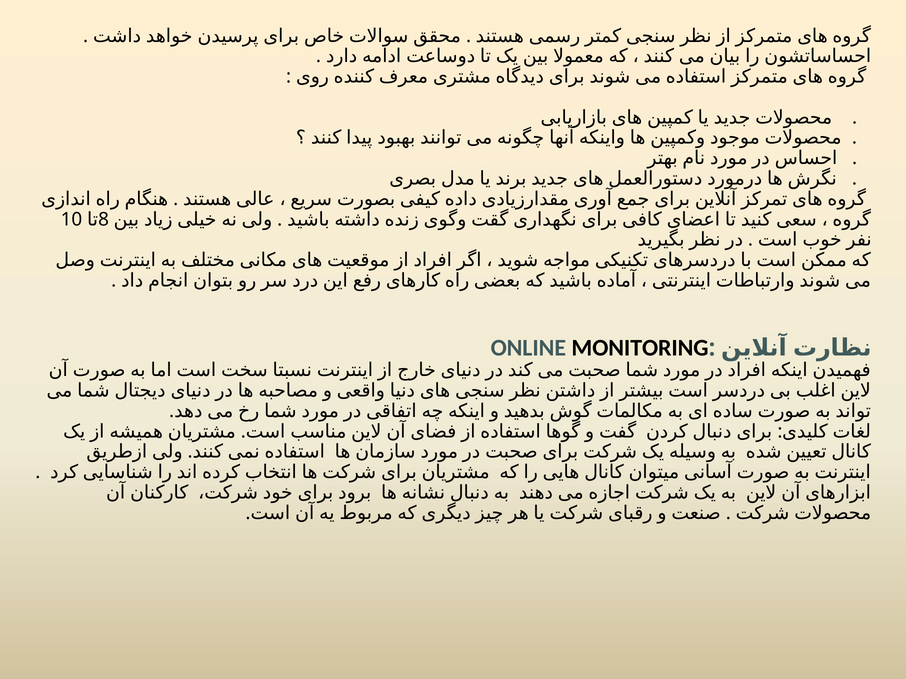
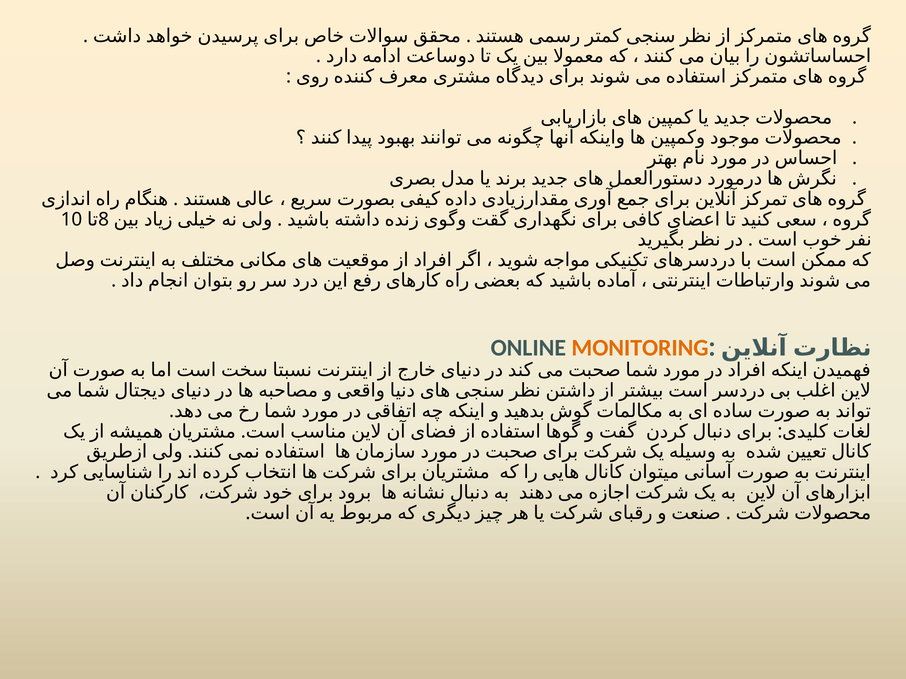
MONITORING colour: black -> orange (640, 348)
